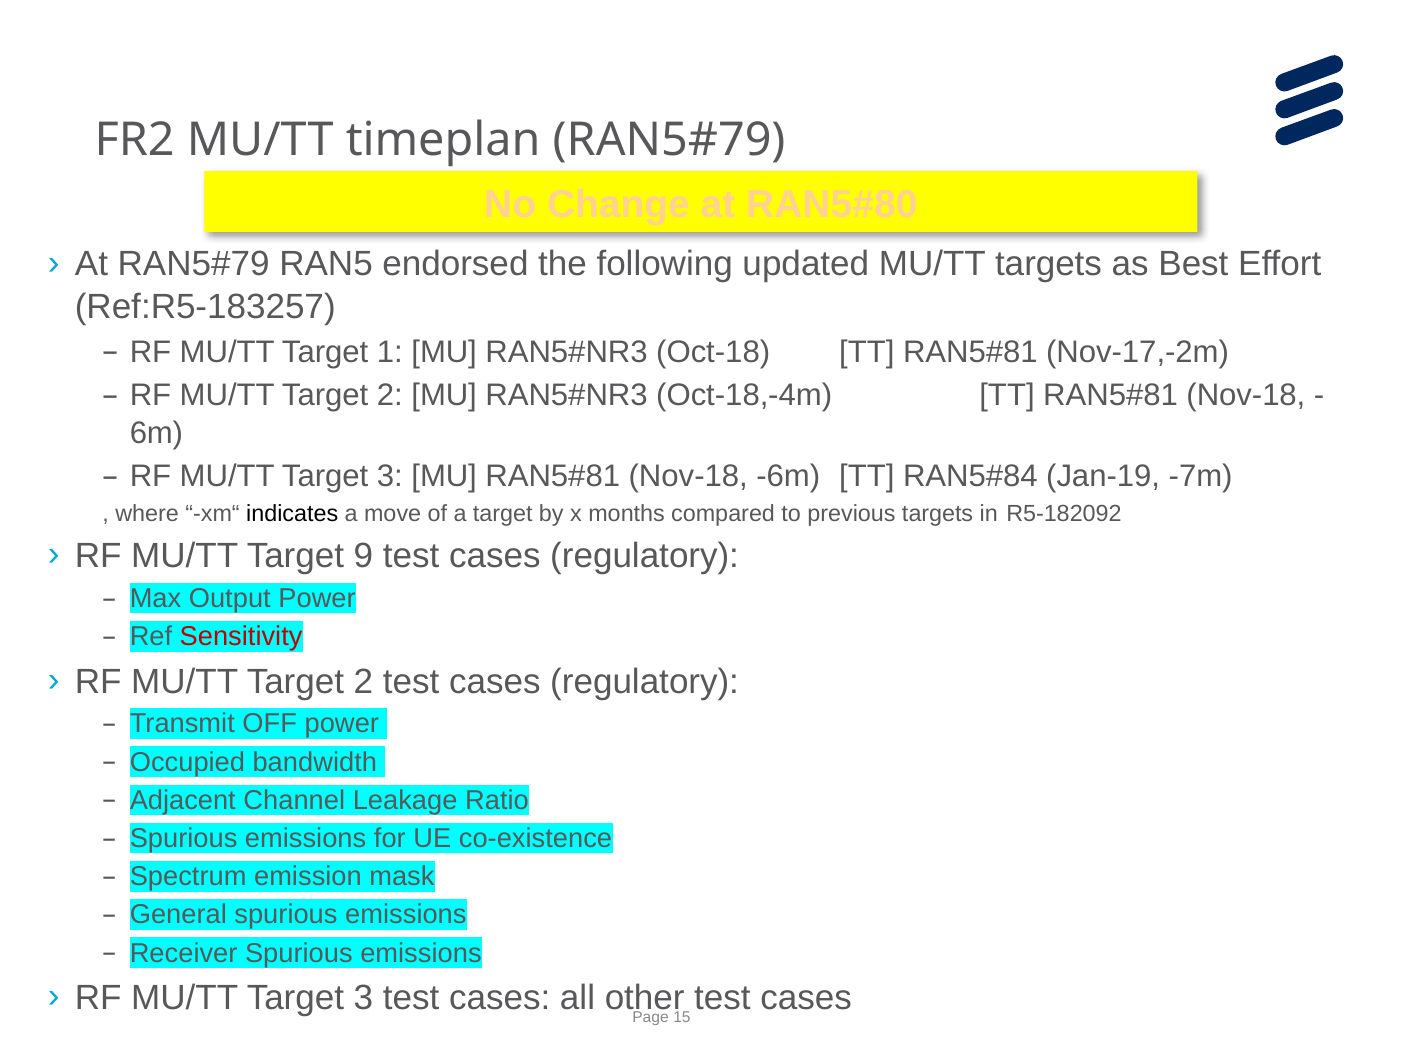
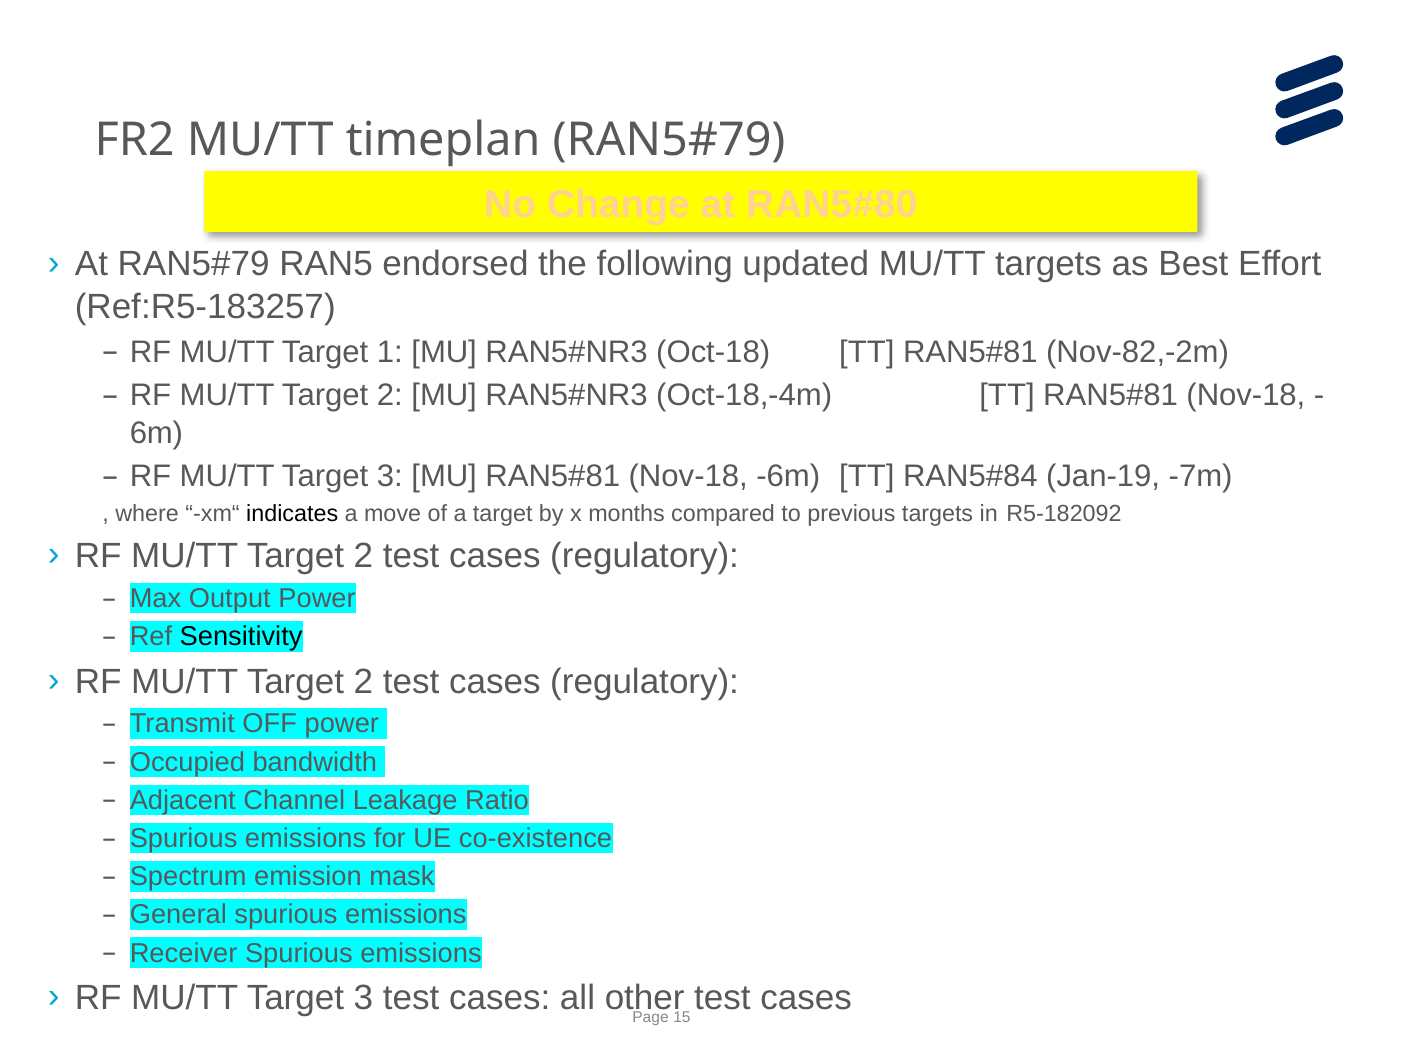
Nov-17,-2m: Nov-17,-2m -> Nov-82,-2m (1138, 352)
9: 9 -> 2 (363, 557)
Sensitivity colour: red -> black (241, 637)
